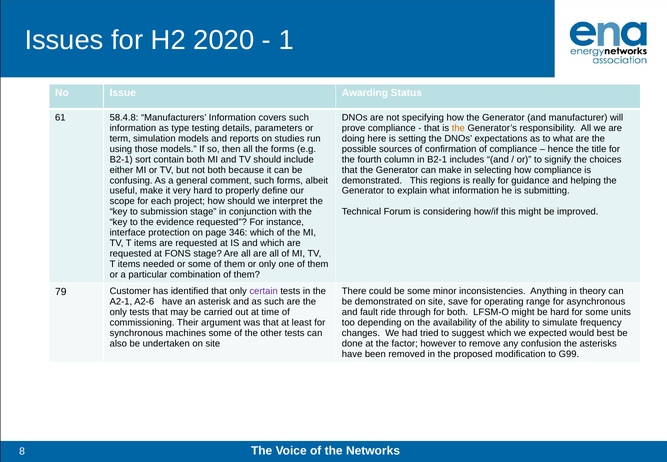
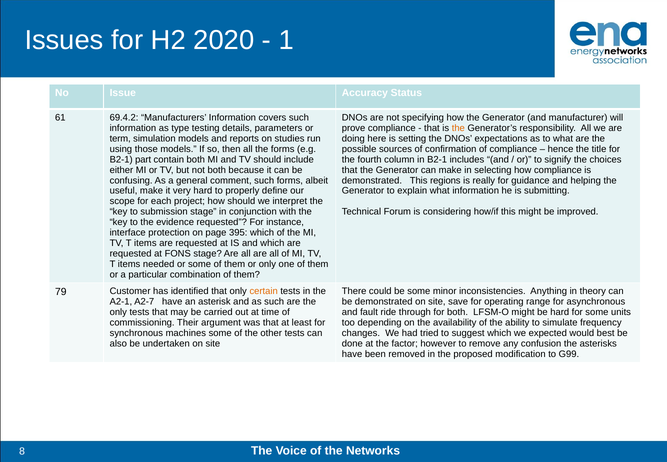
Awarding: Awarding -> Accuracy (365, 93)
58.4.8: 58.4.8 -> 69.4.2 (124, 117)
sort: sort -> part (143, 159)
346: 346 -> 395 (238, 233)
certain colour: purple -> orange (264, 291)
A2-6: A2-6 -> A2-7 (144, 302)
